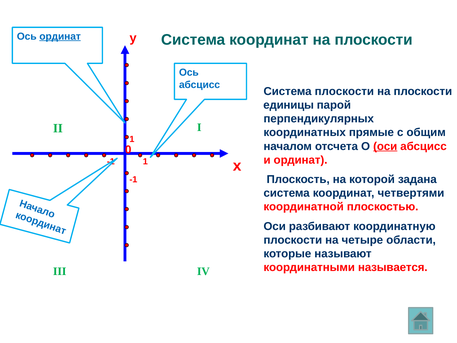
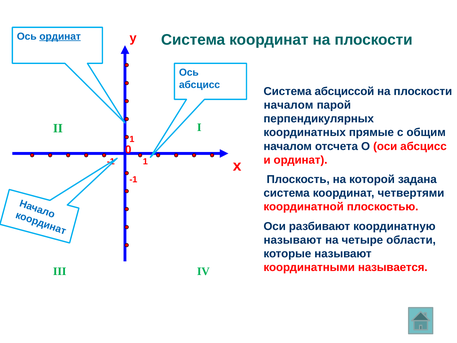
Система плоскости: плоскости -> абсциссой (344, 91)
единицы: единицы -> началом (289, 105)
оси underline: present -> none (385, 146)
плоскости: плоскости -> называют (293, 240)
